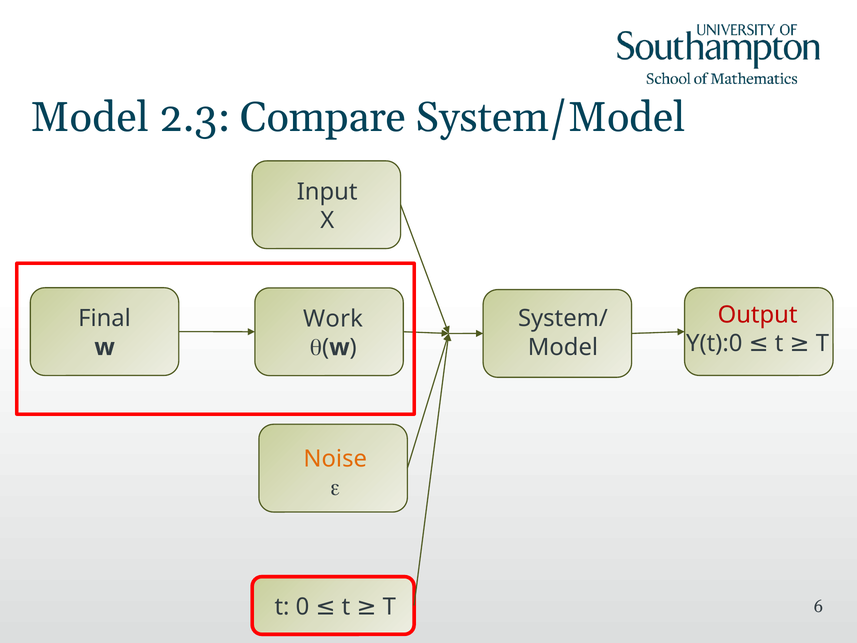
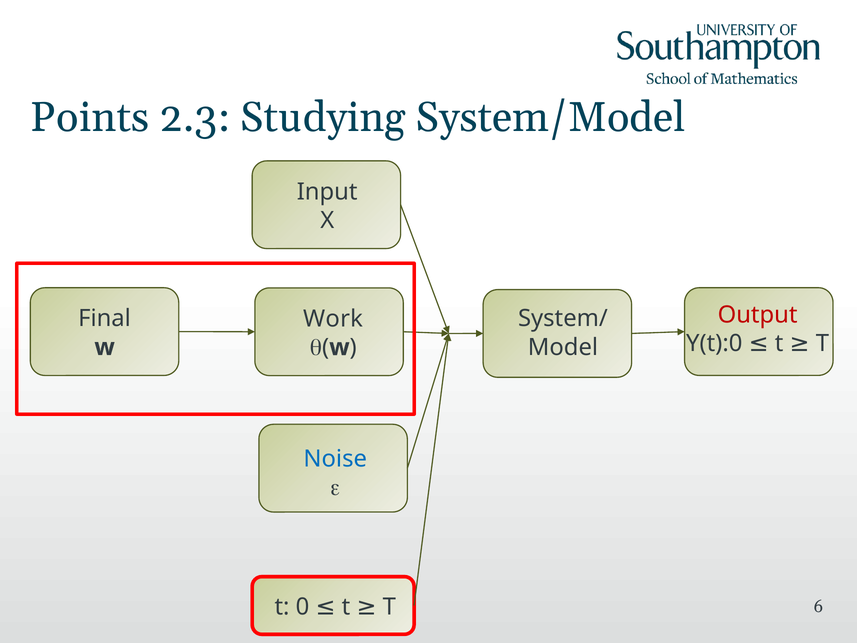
Model: Model -> Points (90, 117)
Compare: Compare -> Studying (323, 117)
Noise colour: orange -> blue (335, 459)
